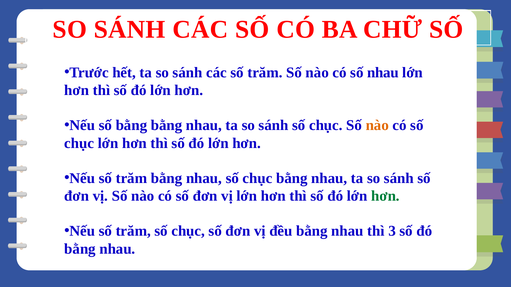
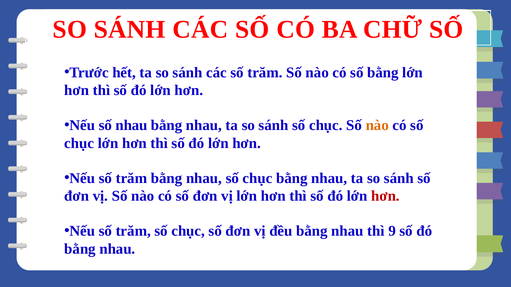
số nhau: nhau -> bằng (383, 73)
số bằng: bằng -> nhau (131, 126)
hơn colour: green -> red (385, 196)
3: 3 -> 9 (392, 231)
